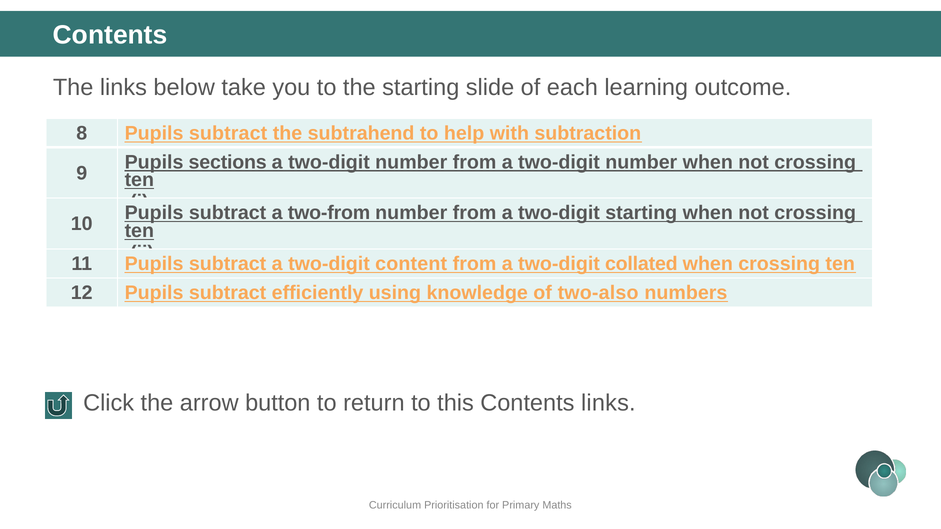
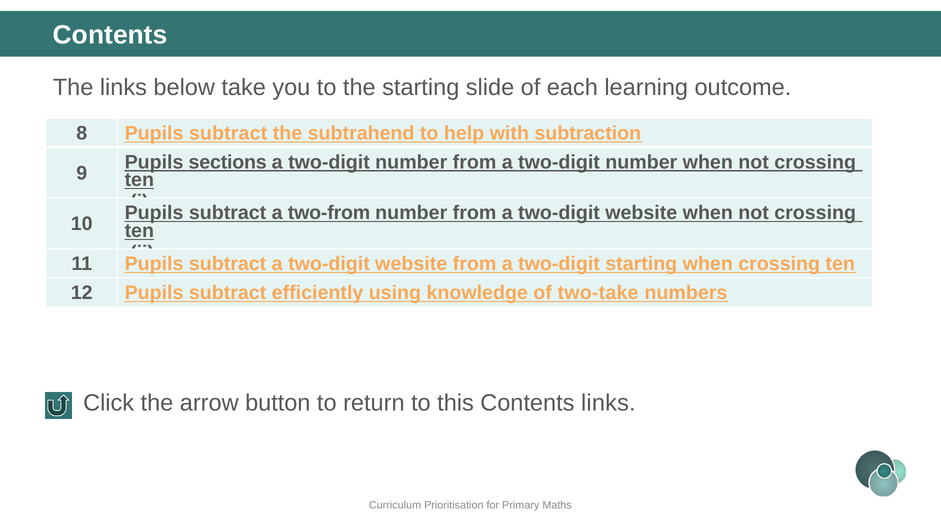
from a two-digit starting: starting -> website (641, 213)
subtract a two-digit content: content -> website (411, 264)
two-digit collated: collated -> starting (641, 264)
two-also: two-also -> two-take (598, 293)
